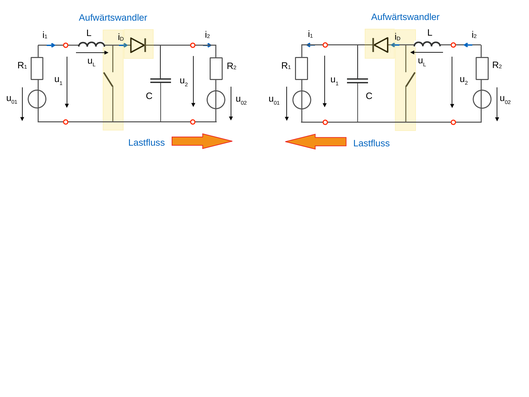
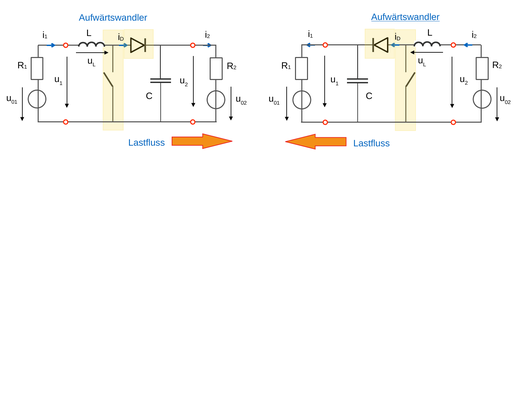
Aufwärtswandler underline: none -> present (405, 17)
